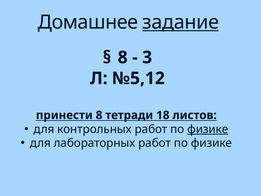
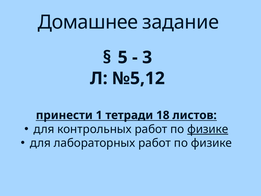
задание underline: present -> none (181, 22)
8: 8 -> 5 (123, 57)
принести 8: 8 -> 1 (99, 115)
